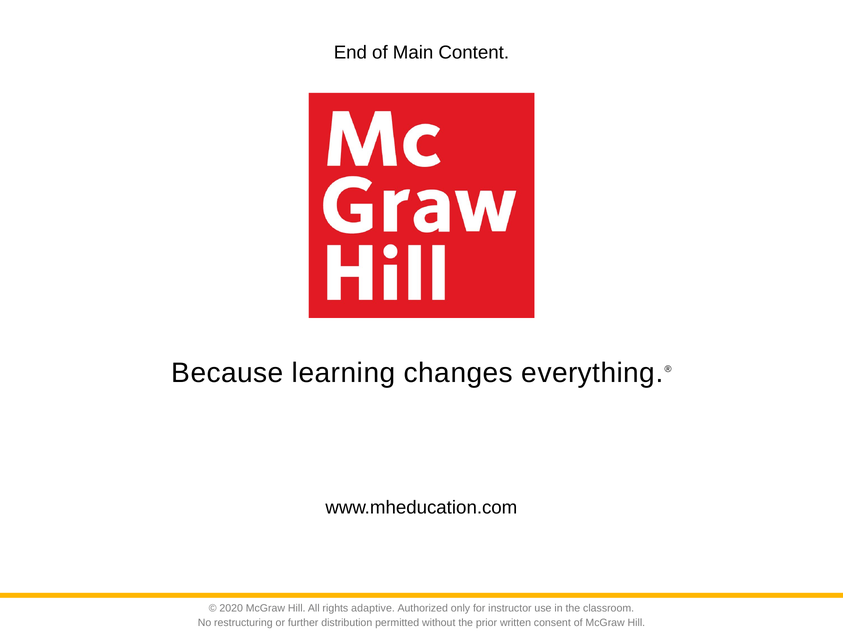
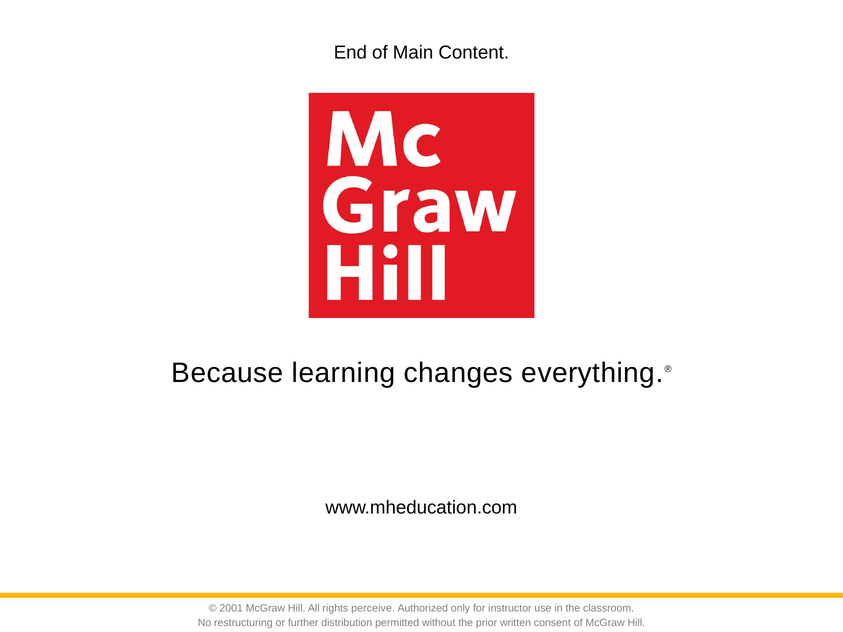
2020: 2020 -> 2001 (231, 608)
adaptive: adaptive -> perceive (373, 608)
